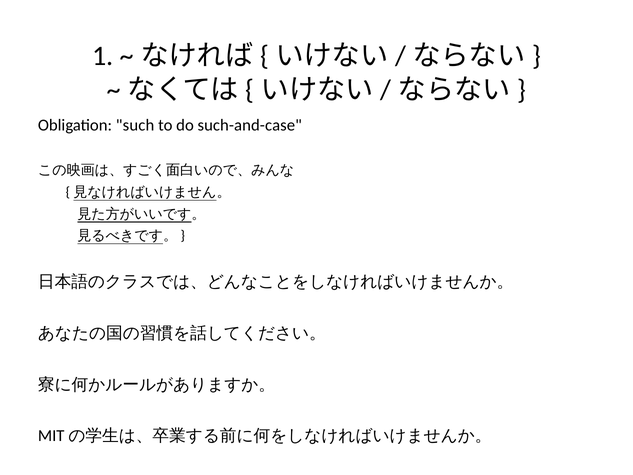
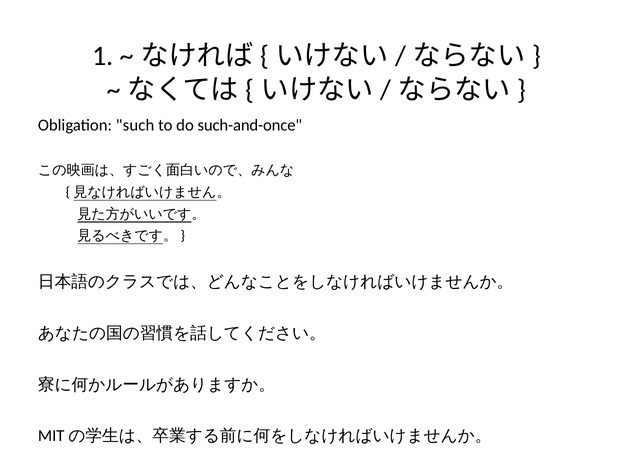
such-and-case: such-and-case -> such-and-once (250, 125)
